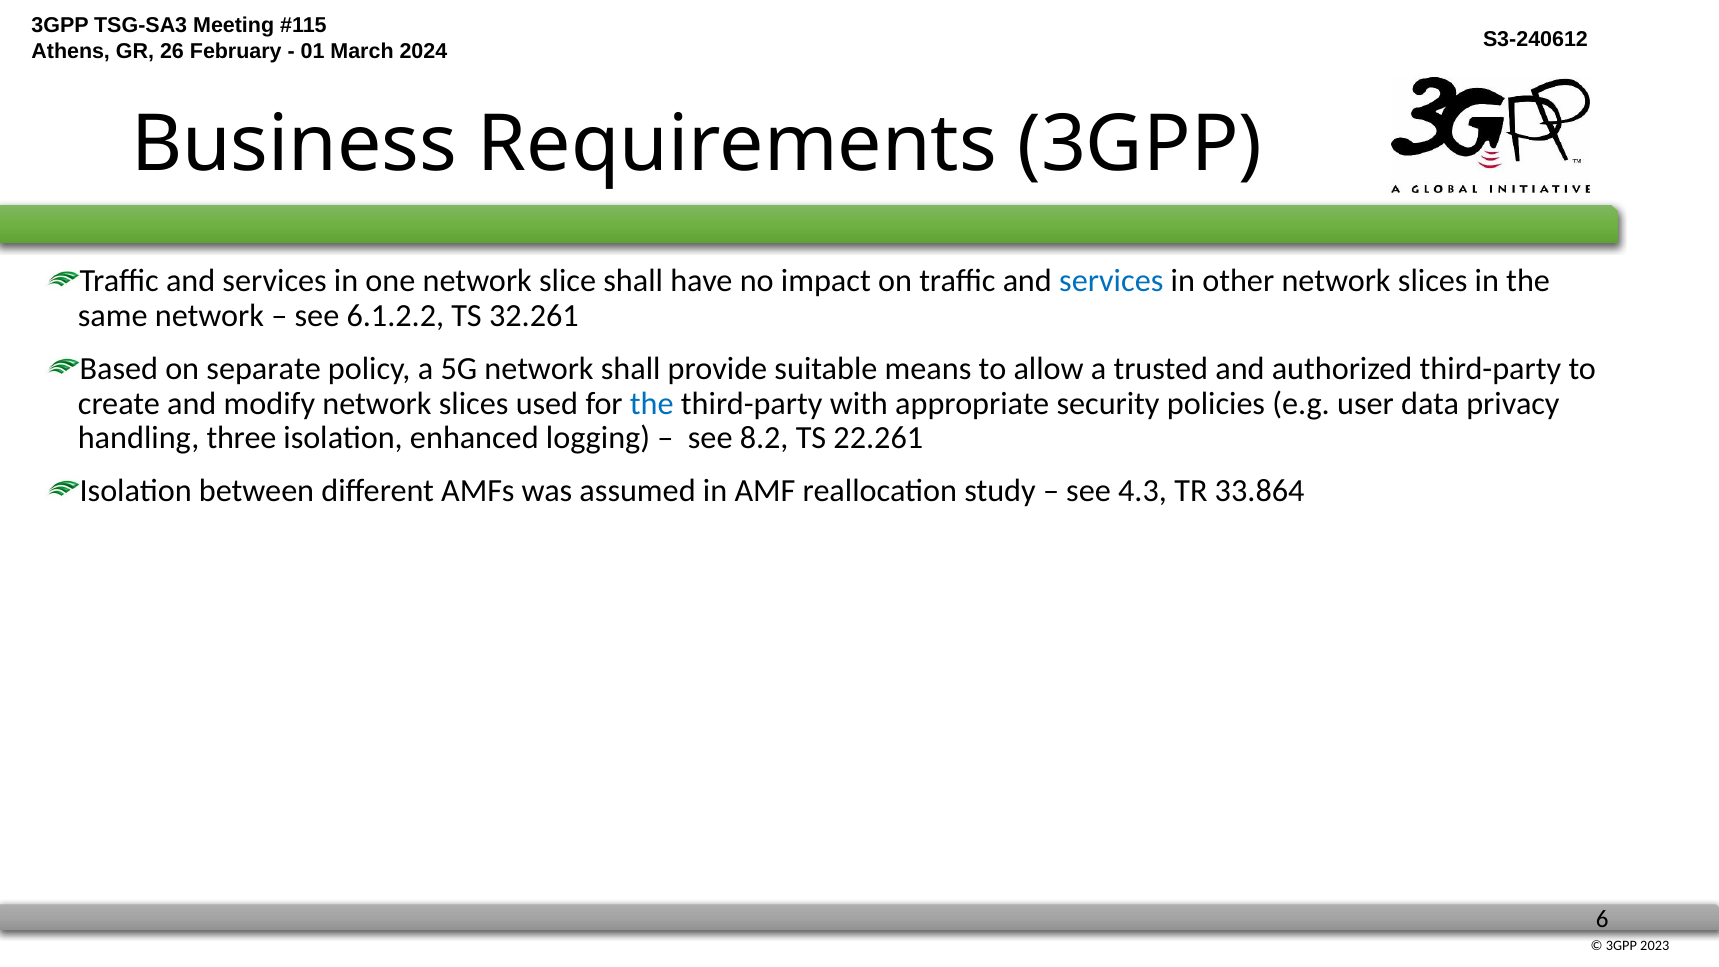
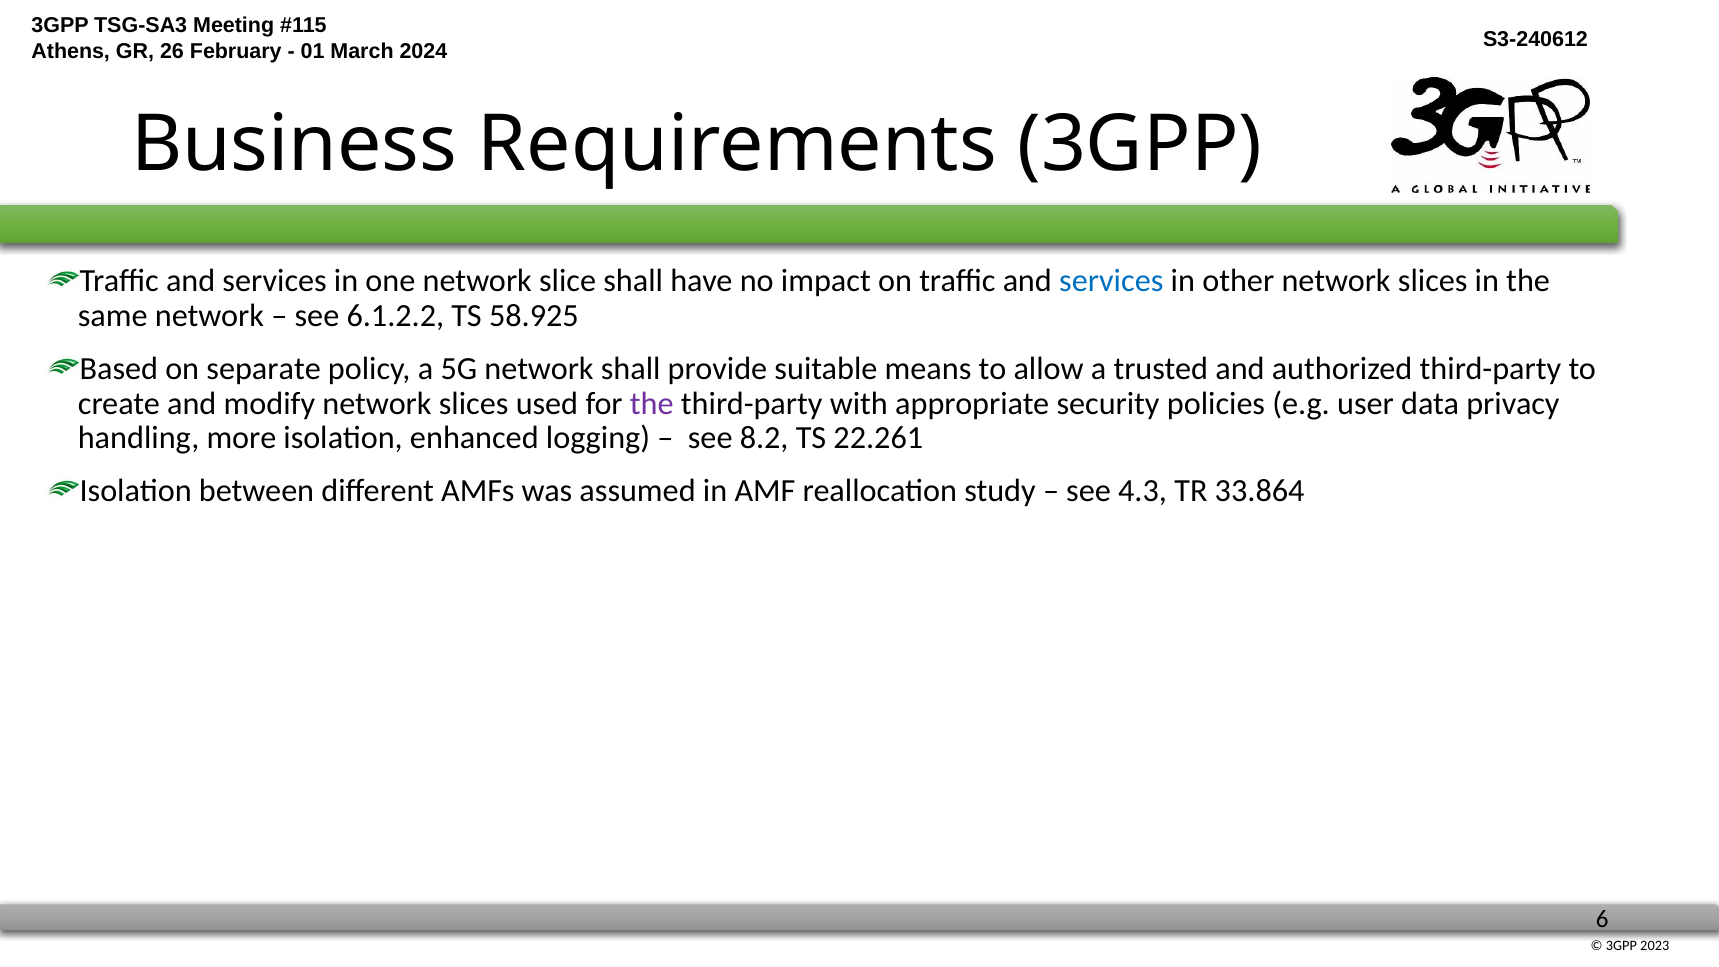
32.261: 32.261 -> 58.925 (534, 316)
the colour: blue -> purple (652, 403)
three: three -> more (241, 438)
